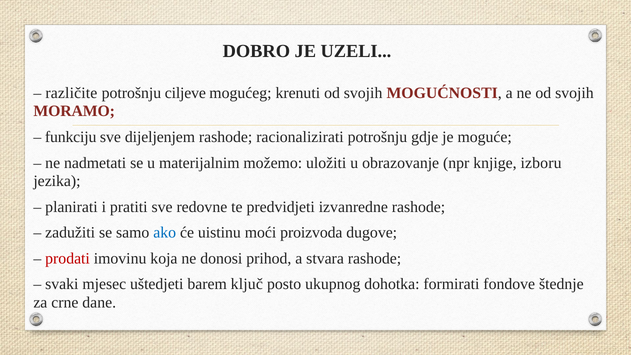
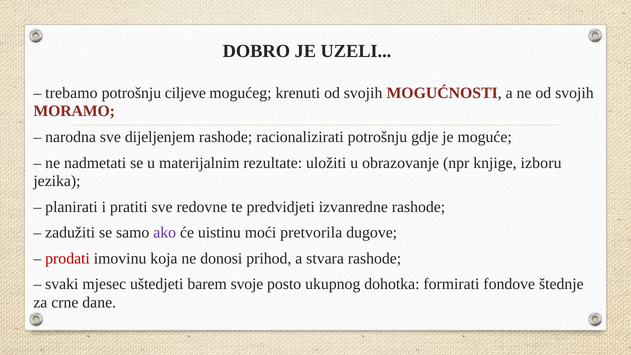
različite: različite -> trebamo (71, 93)
funkciju: funkciju -> narodna (71, 137)
možemo: možemo -> rezultate (273, 163)
ako colour: blue -> purple (165, 233)
proizvoda: proizvoda -> pretvorila (311, 233)
ključ: ključ -> svoje (247, 284)
